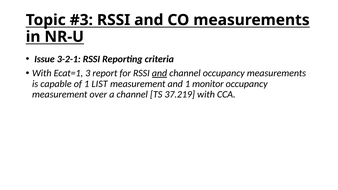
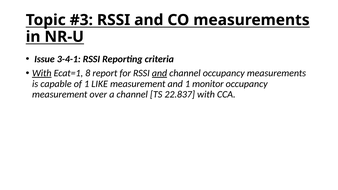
3-2-1: 3-2-1 -> 3-4-1 (69, 59)
With underline: none -> present (42, 73)
3: 3 -> 8 (88, 73)
LIST: LIST -> LIKE (100, 84)
37.219: 37.219 -> 22.837 (180, 94)
